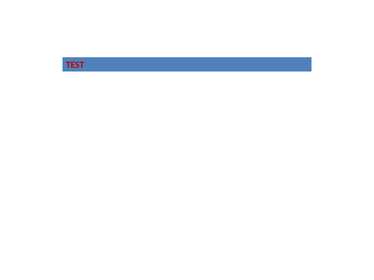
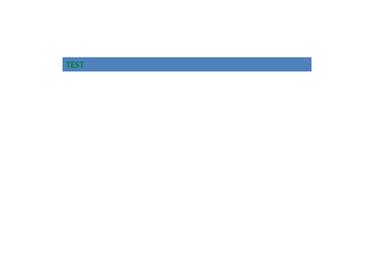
TEST colour: red -> green (75, 65)
